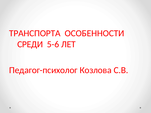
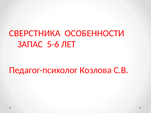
ТРАНСПОРТА: ТРАНСПОРТА -> СВЕРСТНИКА (35, 33)
СРЕДИ: СРЕДИ -> ЗАПАС (30, 44)
